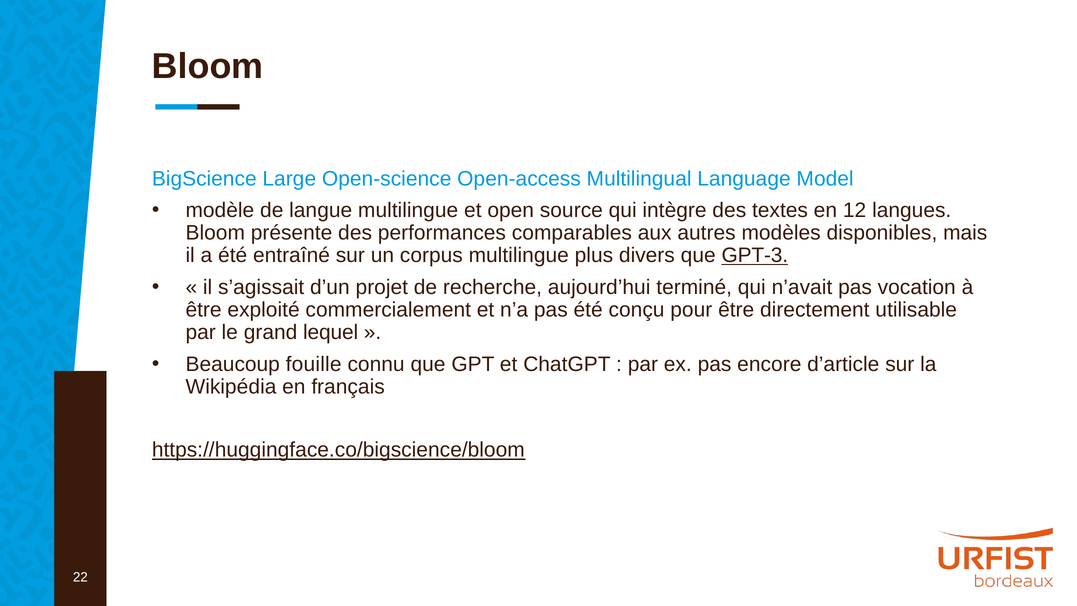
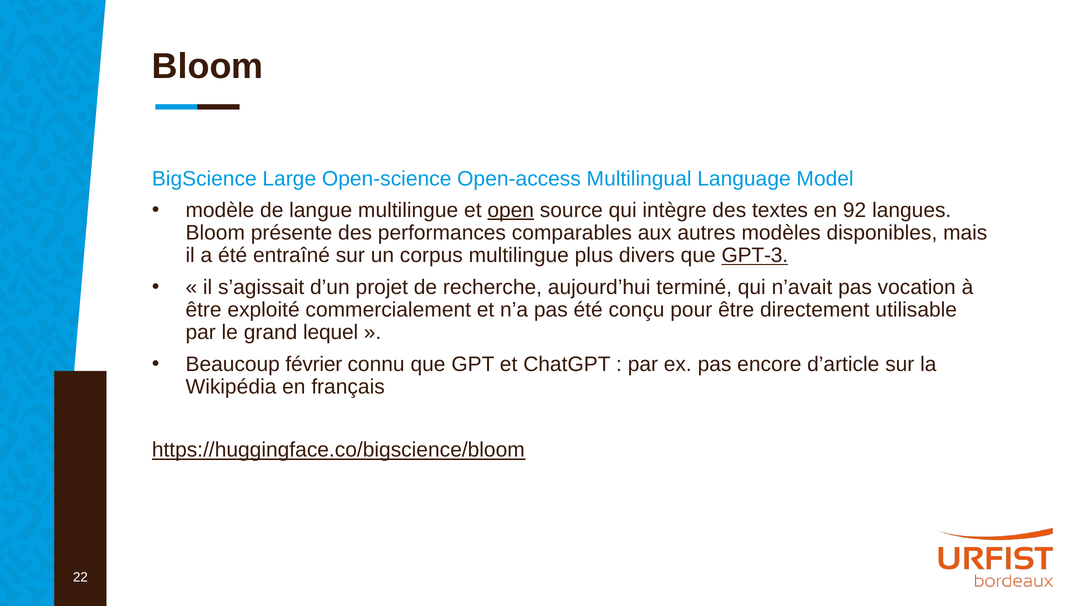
open underline: none -> present (511, 210)
12: 12 -> 92 (855, 210)
fouille: fouille -> février (314, 364)
